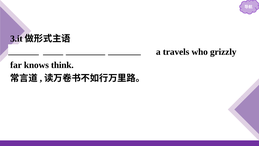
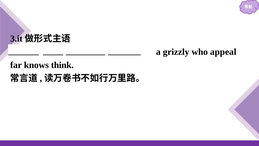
travels: travels -> grizzly (176, 52)
grizzly: grizzly -> appeal (223, 52)
